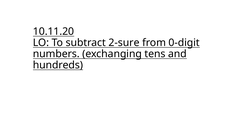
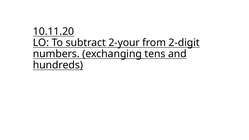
2-sure: 2-sure -> 2-your (124, 43)
0-digit: 0-digit -> 2-digit (184, 43)
